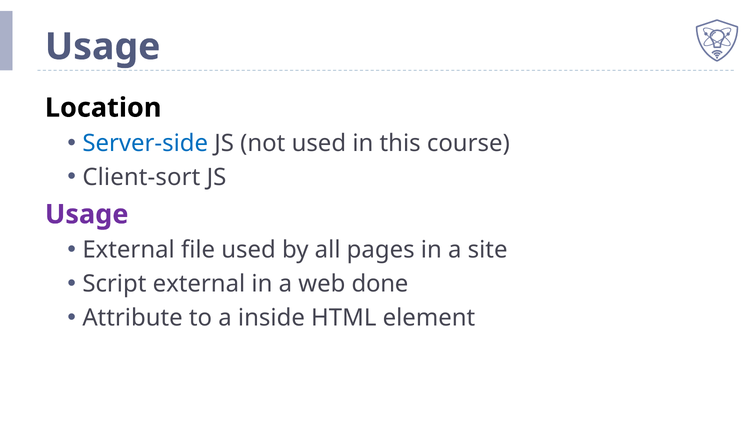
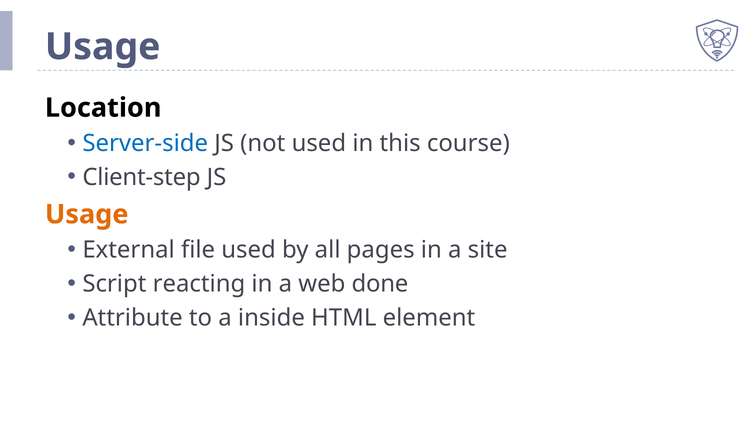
Client-sort: Client-sort -> Client-step (142, 177)
Usage colour: purple -> orange (87, 214)
Script external: external -> reacting (199, 284)
